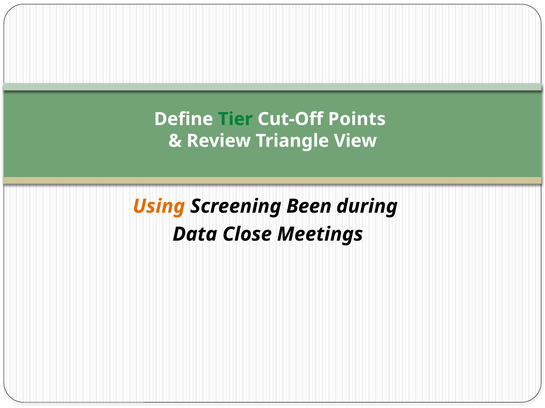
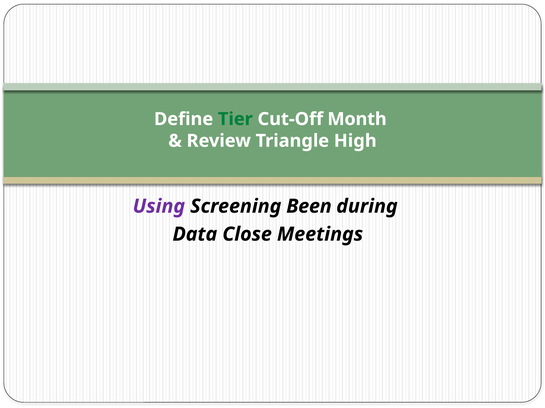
Points: Points -> Month (357, 119)
View: View -> High (355, 141)
Using colour: orange -> purple (159, 207)
